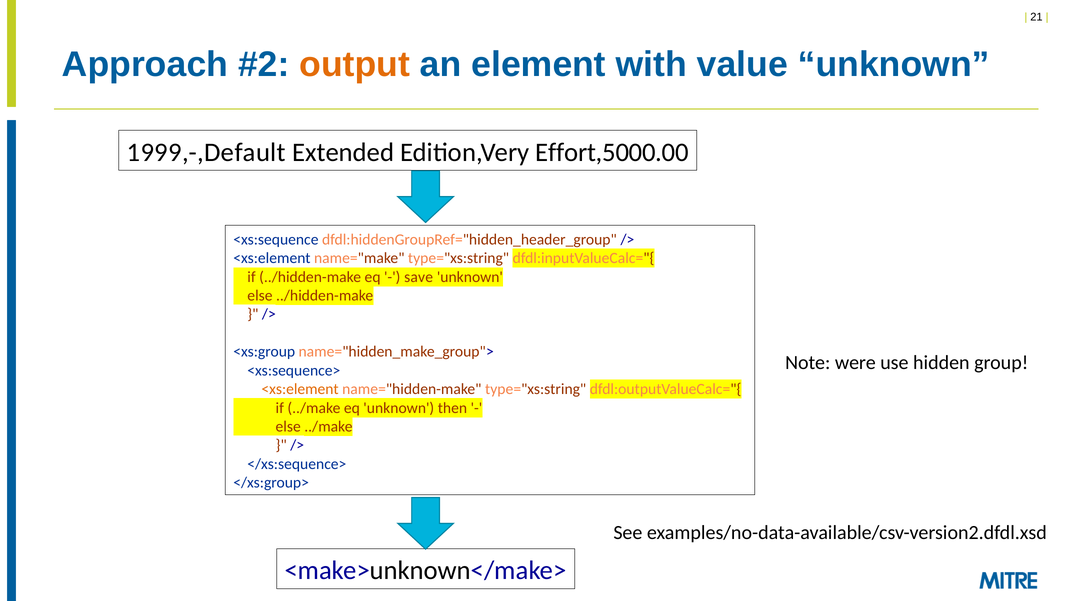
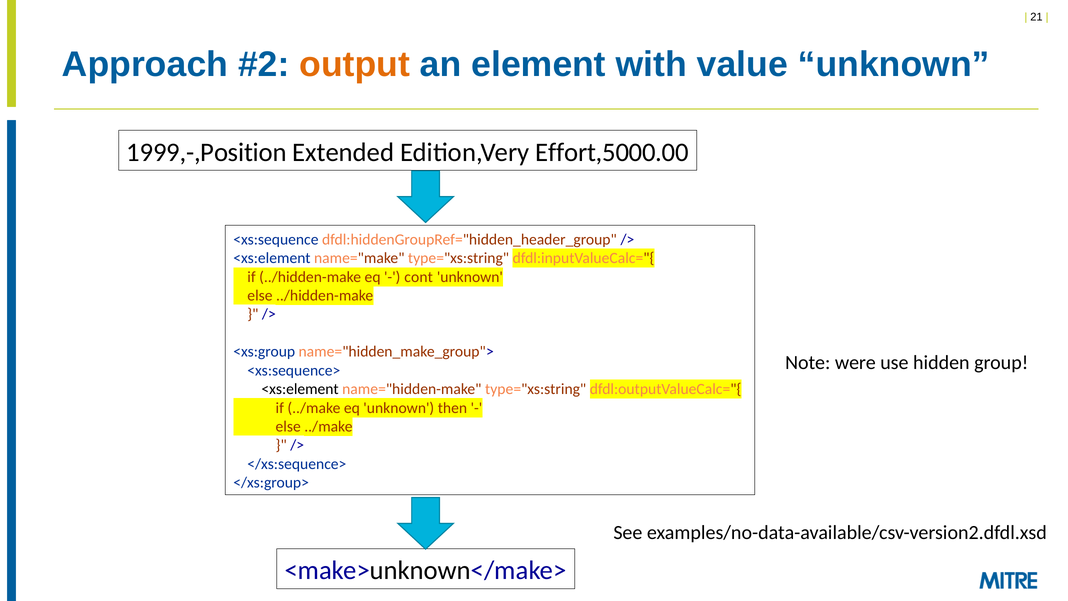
1999,-,Default: 1999,-,Default -> 1999,-,Position (206, 152)
save: save -> cont (419, 277)
<xs:element colour: orange -> black (300, 389)
